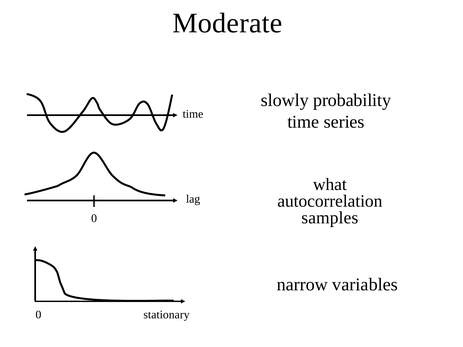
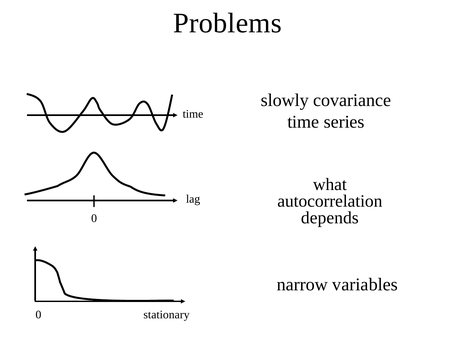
Moderate: Moderate -> Problems (227, 23)
probability: probability -> covariance (352, 100)
samples: samples -> depends (330, 218)
